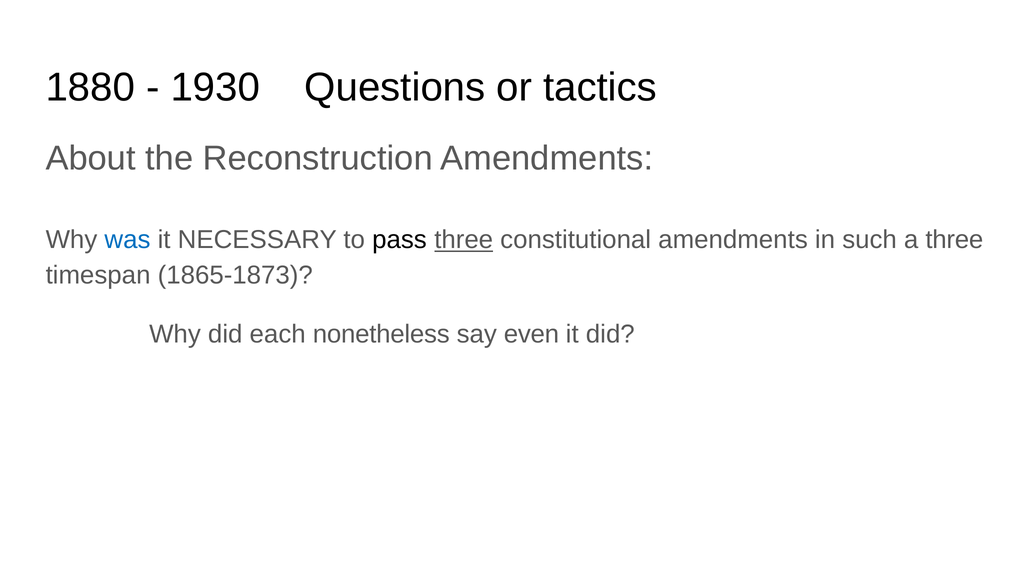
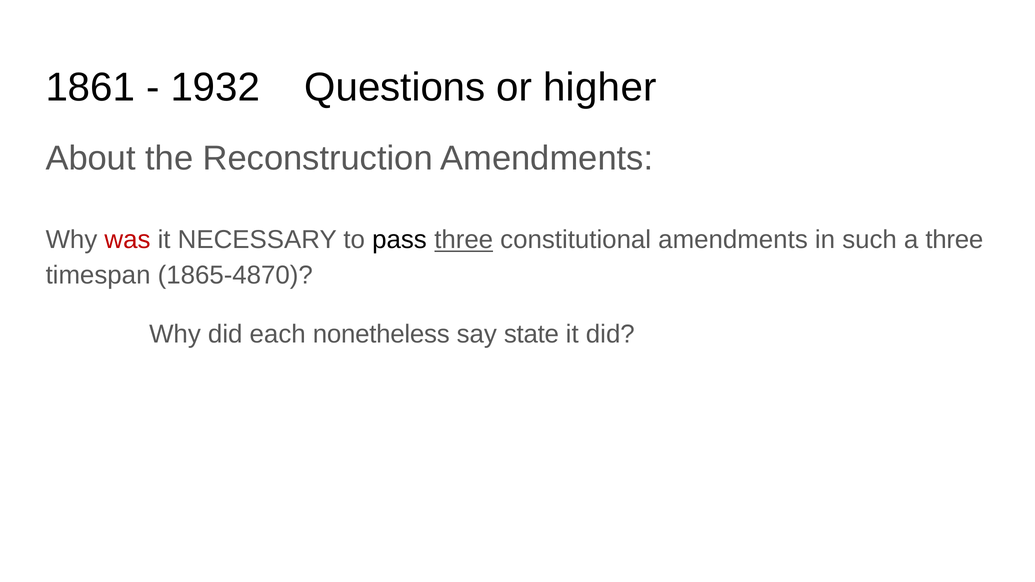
1880: 1880 -> 1861 (90, 88)
1930: 1930 -> 1932 (215, 88)
tactics: tactics -> higher (600, 88)
was colour: blue -> red (127, 240)
1865-1873: 1865-1873 -> 1865-4870 (235, 276)
even: even -> state (531, 334)
